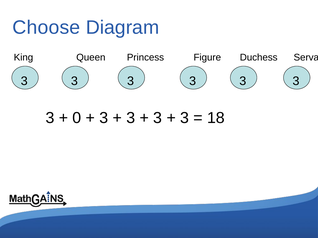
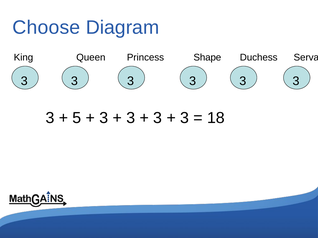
Figure: Figure -> Shape (207, 58)
0: 0 -> 5 (77, 118)
